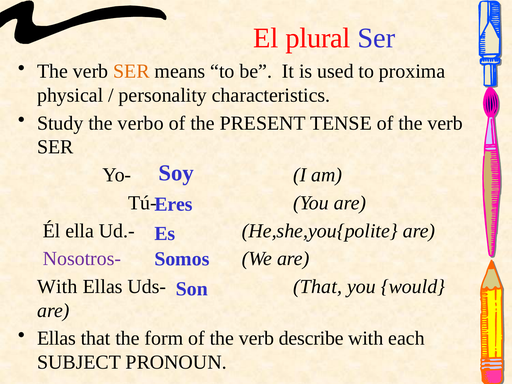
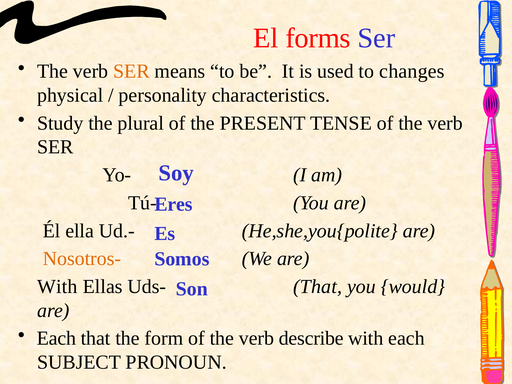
plural: plural -> forms (318, 38)
proxima: proxima -> changes (412, 71)
verbo: verbo -> plural (141, 123)
Nosotros- colour: purple -> orange (82, 259)
Ellas: Ellas -> Each (57, 338)
